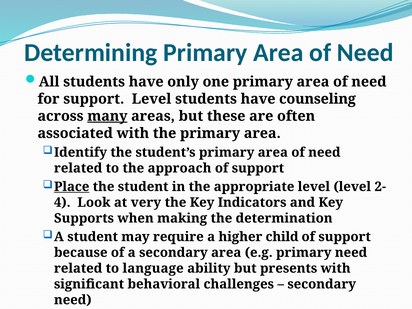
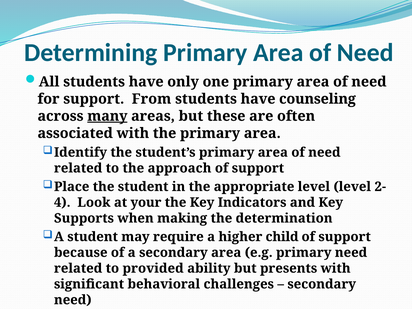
support Level: Level -> From (151, 99)
Place underline: present -> none (72, 187)
very: very -> your (146, 202)
language: language -> provided (153, 268)
